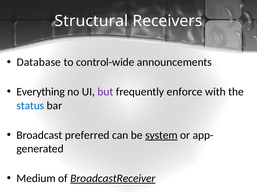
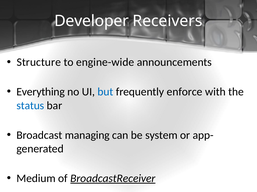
Structural: Structural -> Developer (91, 21)
Database: Database -> Structure (39, 62)
control-wide: control-wide -> engine-wide (105, 62)
but colour: purple -> blue (105, 92)
preferred: preferred -> managing (87, 136)
system underline: present -> none (161, 136)
